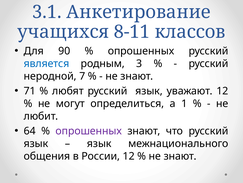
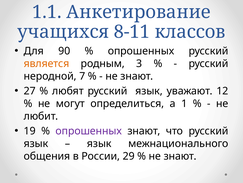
3.1: 3.1 -> 1.1 (47, 12)
является colour: blue -> orange (47, 63)
71: 71 -> 27 (30, 91)
64: 64 -> 19 (30, 130)
России 12: 12 -> 29 (129, 156)
